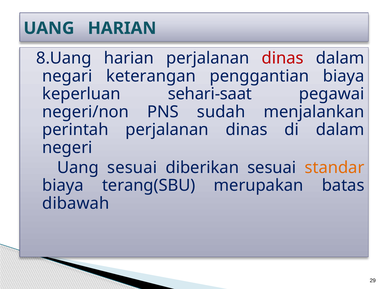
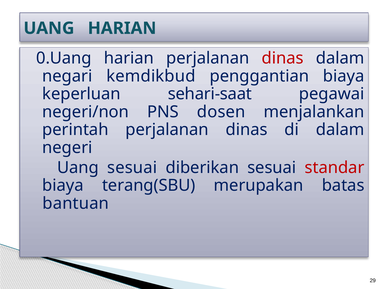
8.Uang: 8.Uang -> 0.Uang (64, 58)
keterangan: keterangan -> kemdikbud (151, 76)
sudah: sudah -> dosen (221, 112)
standar colour: orange -> red (334, 167)
dibawah: dibawah -> bantuan (76, 203)
